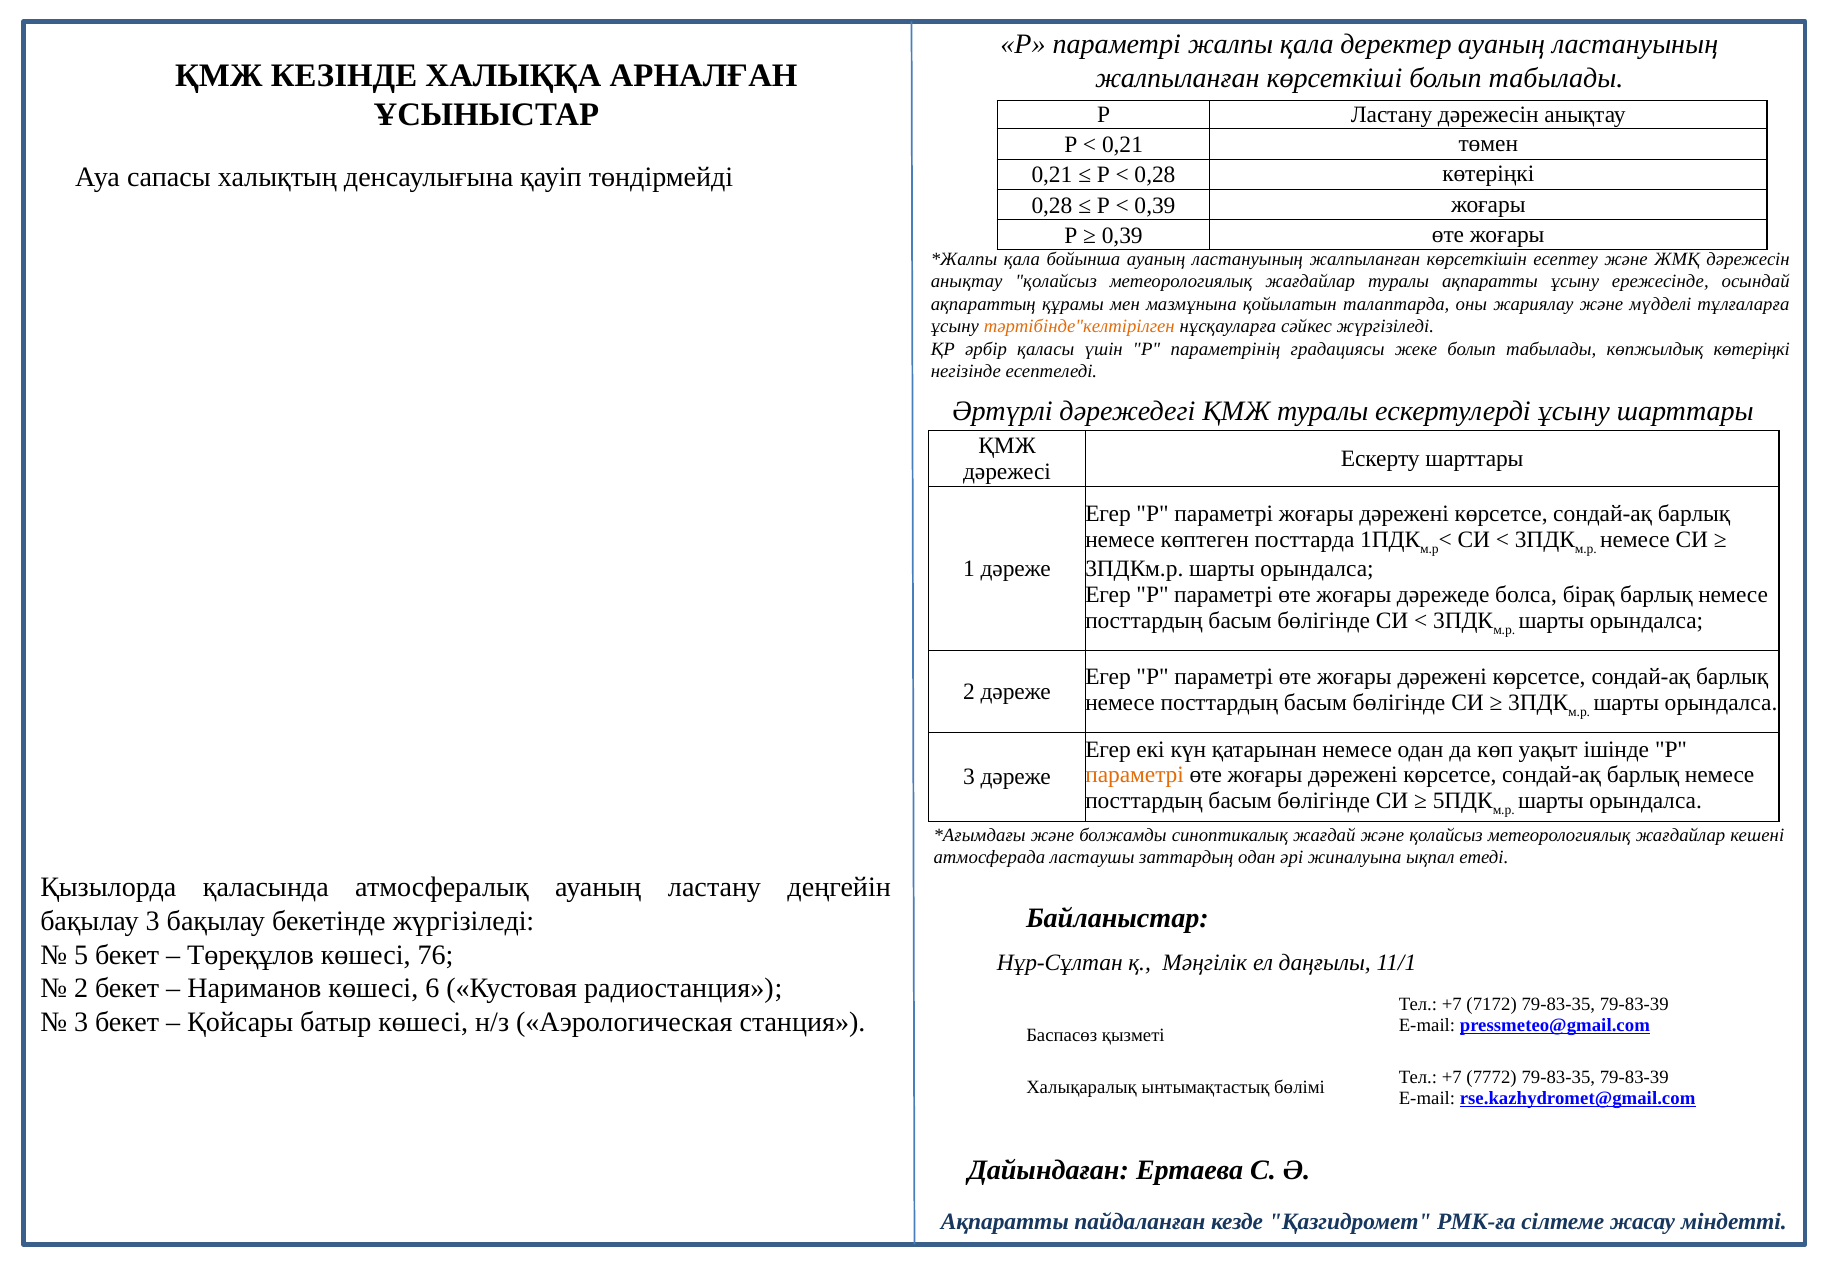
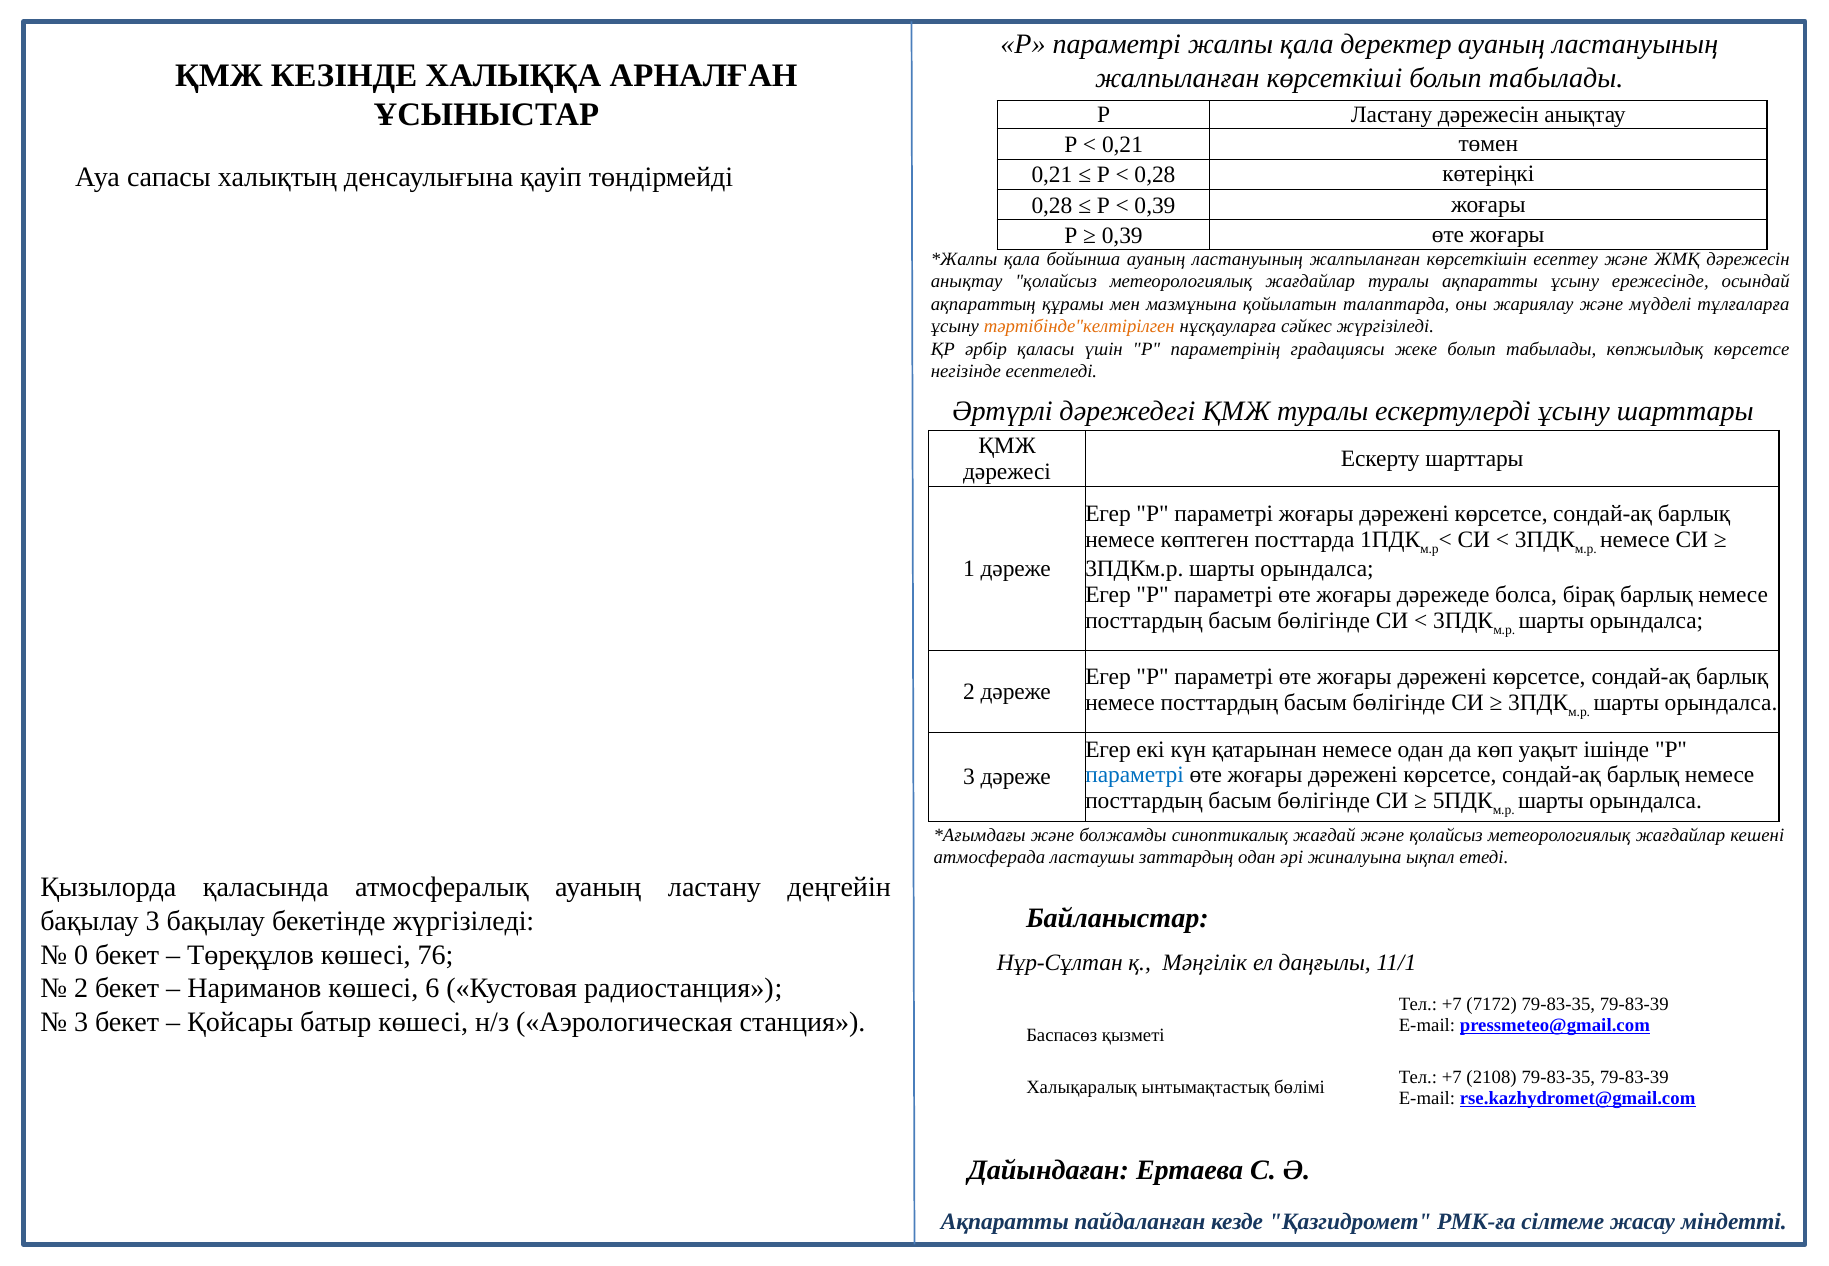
көпжылдық көтеріңкі: көтеріңкі -> көрсетсе (1752, 349)
параметрі colour: orange -> blue (1135, 775)
5: 5 -> 0 (81, 955)
7772: 7772 -> 2108 (1492, 1077)
